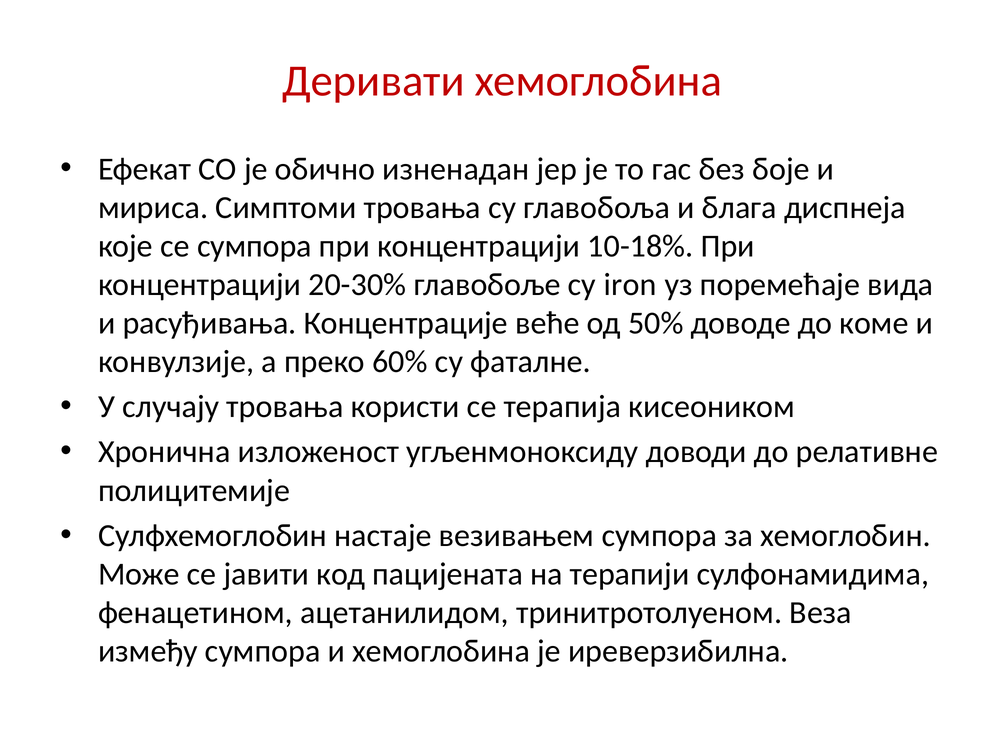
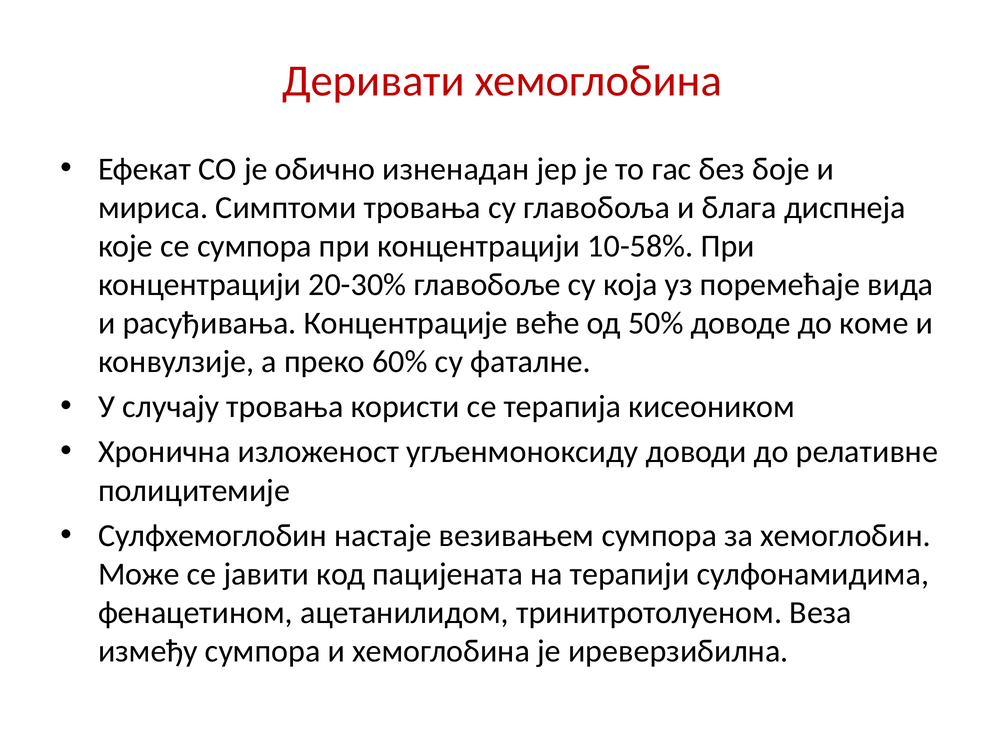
10-18%: 10-18% -> 10-58% (640, 246)
iron: iron -> која (630, 284)
